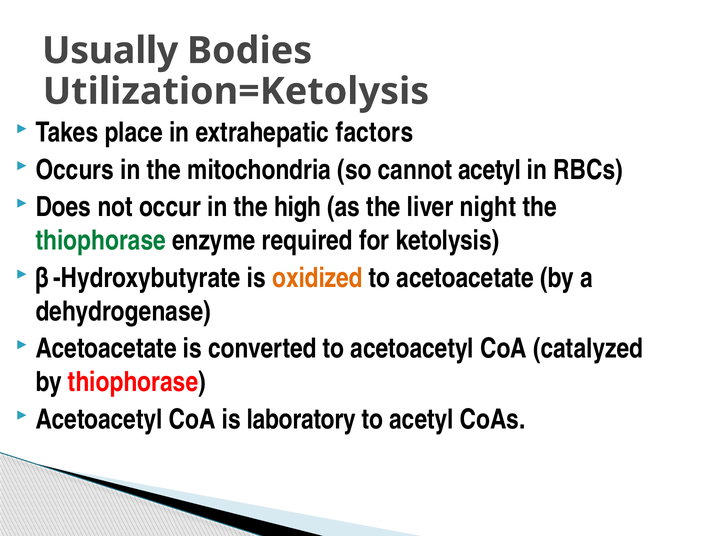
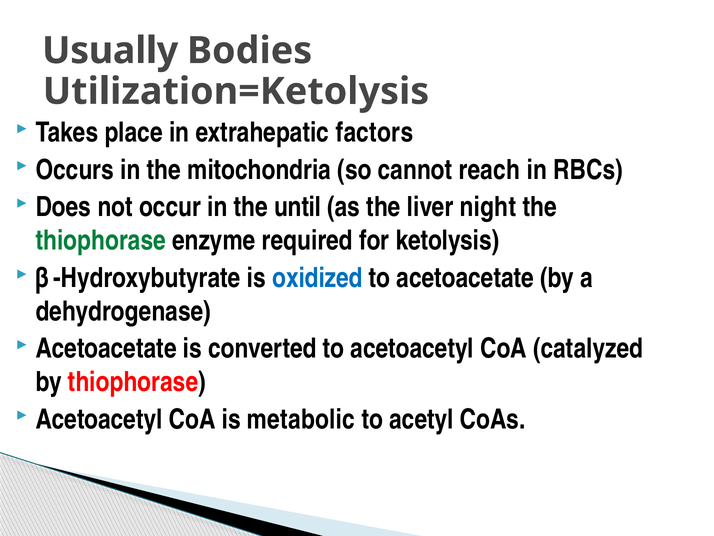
cannot acetyl: acetyl -> reach (489, 170)
high: high -> until (298, 207)
oxidized colour: orange -> blue (317, 278)
laboratory: laboratory -> metabolic (301, 419)
